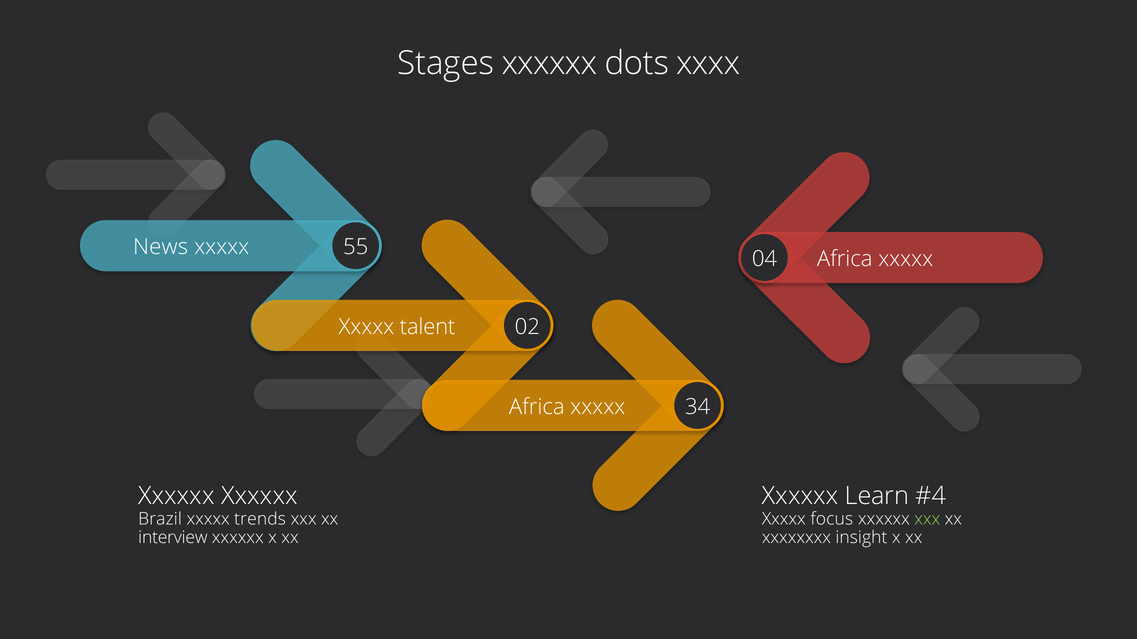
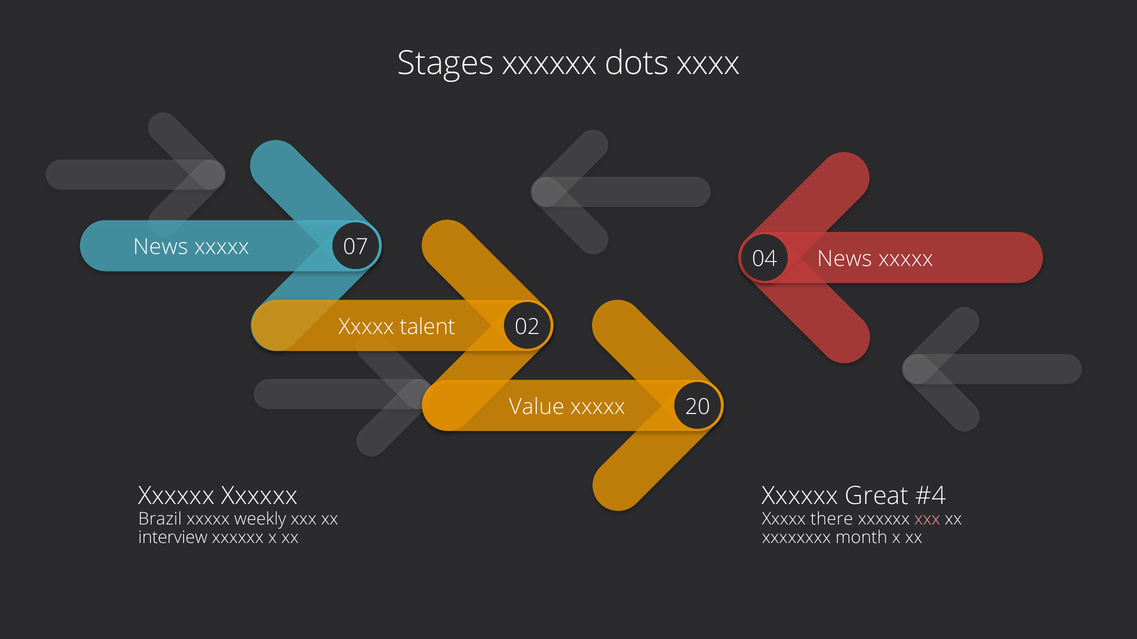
55: 55 -> 07 (356, 247)
Africa: Africa -> News (845, 259)
Africa: Africa -> Value (537, 407)
34: 34 -> 20 (698, 407)
Learn: Learn -> Great (877, 497)
trends: trends -> weekly (260, 519)
focus: focus -> there (832, 519)
xxx colour: light green -> pink (927, 519)
insight: insight -> month (861, 538)
